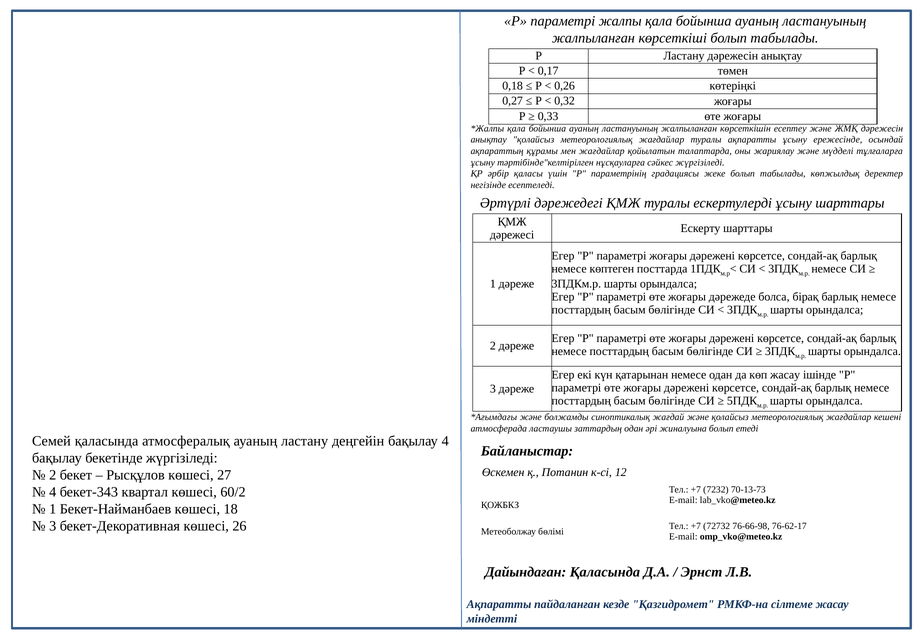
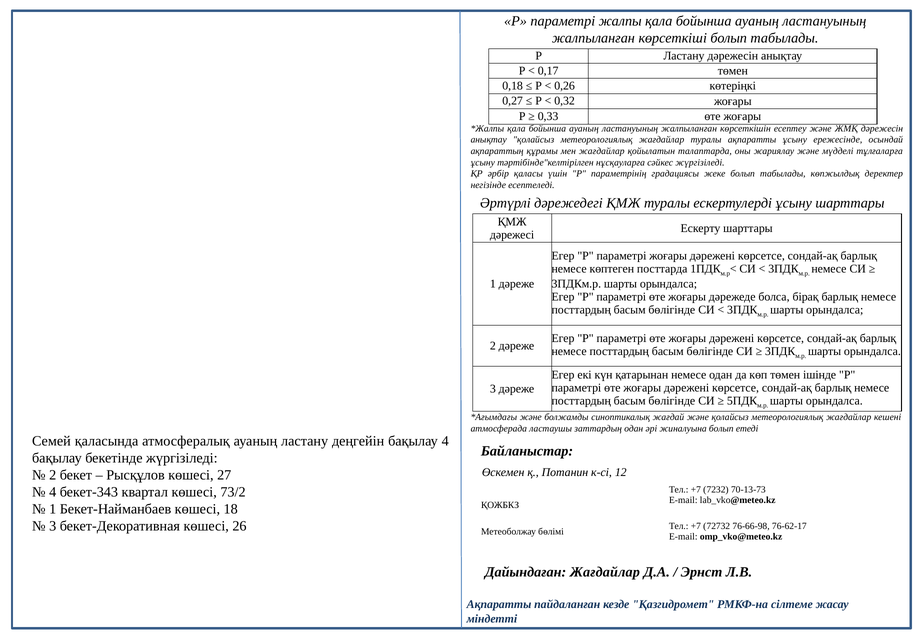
көп жасау: жасау -> төмен (785, 375)
60/2: 60/2 -> 73/2 (233, 492)
Дайындаған Қаласында: Қаласында -> Жағдайлар (605, 572)
